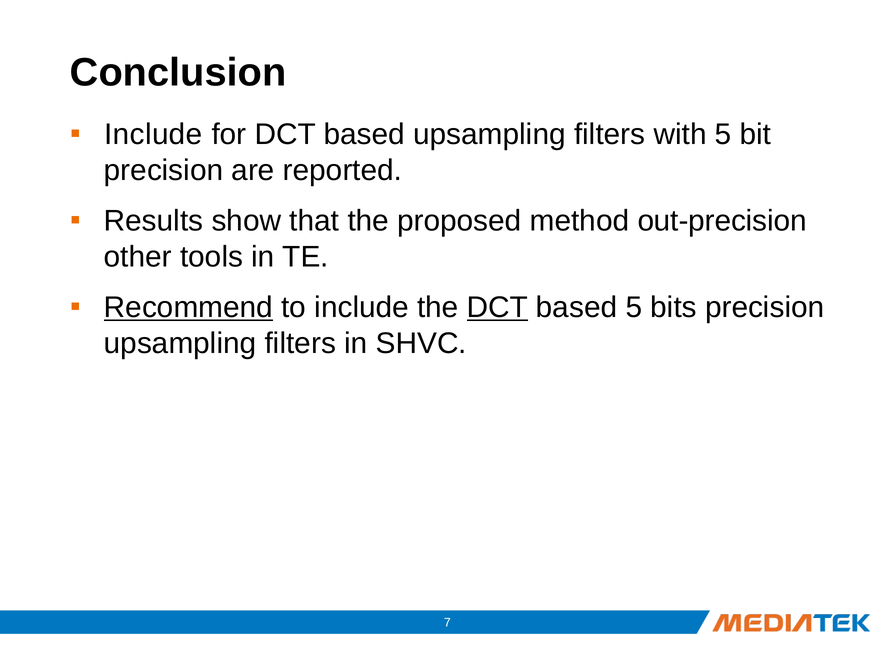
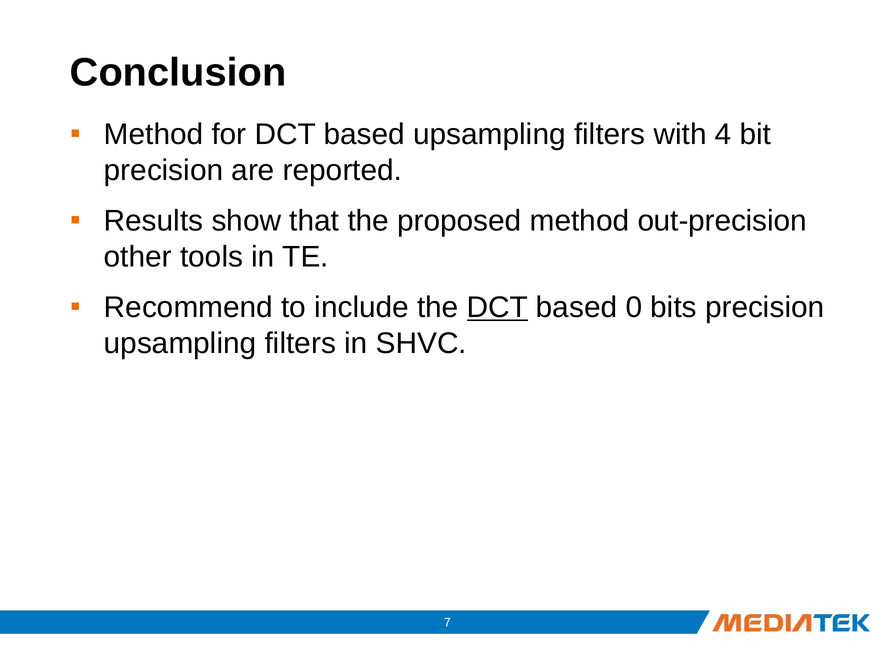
Include: Include -> Method (154, 134)
with 5: 5 -> 4 (723, 134)
Recommend underline: present -> none (188, 307)
based 5: 5 -> 0 (634, 307)
